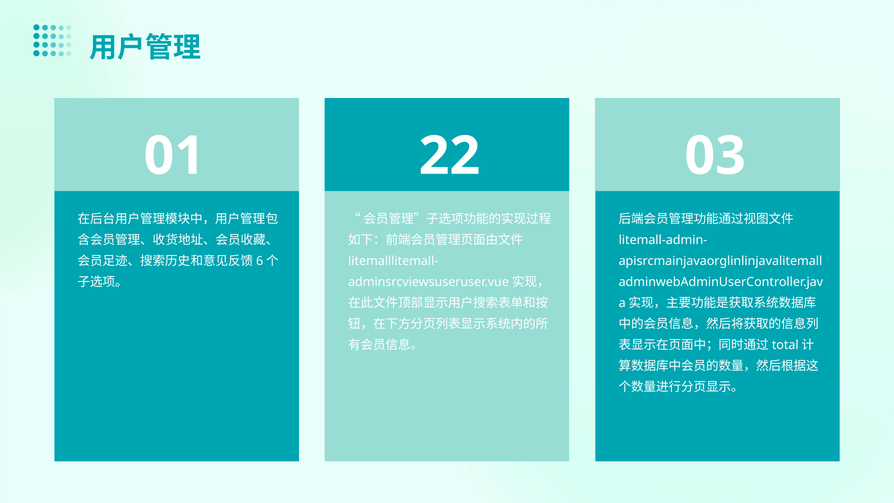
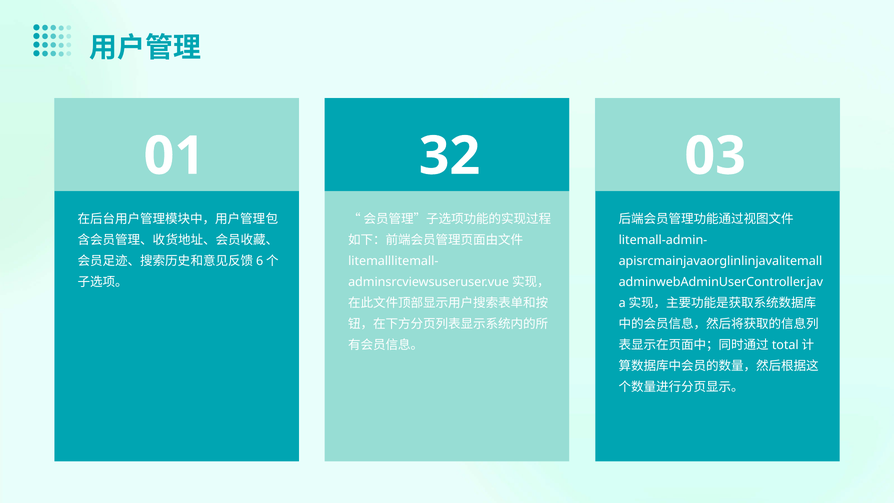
22: 22 -> 32 (449, 156)
